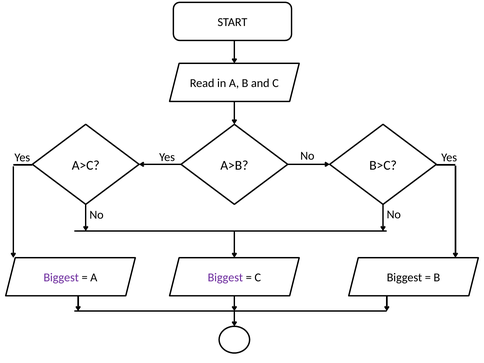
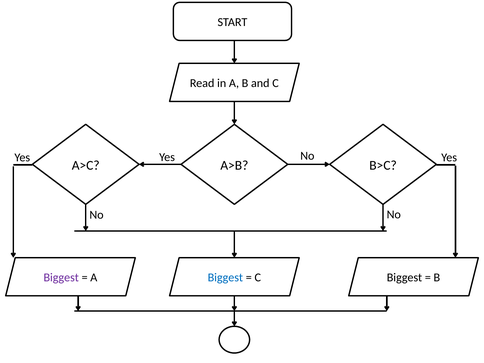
Biggest colour: purple -> blue (225, 278)
